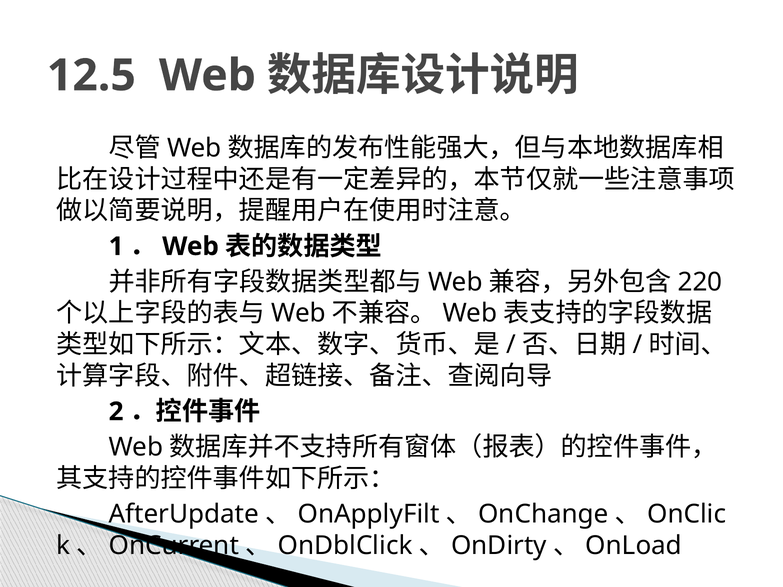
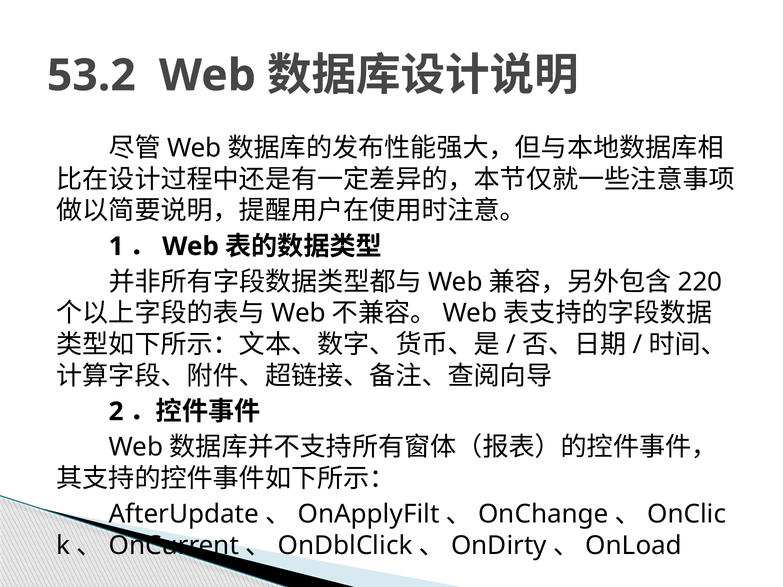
12.5: 12.5 -> 53.2 (91, 76)
